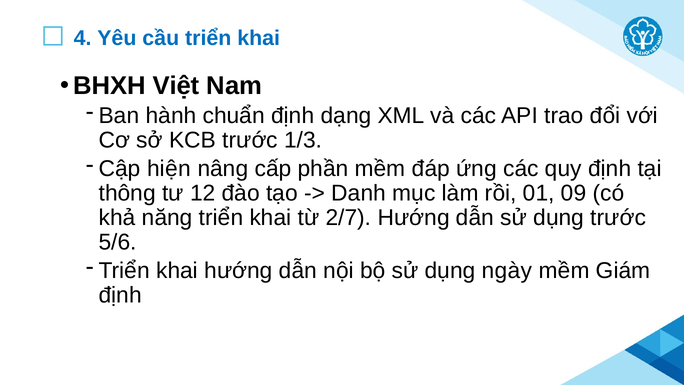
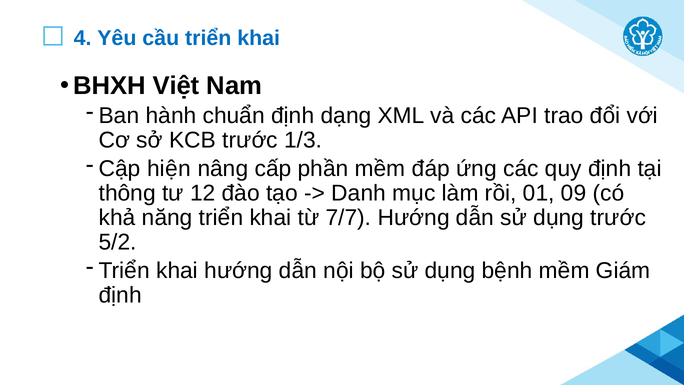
2/7: 2/7 -> 7/7 (348, 218)
5/6: 5/6 -> 5/2 (118, 242)
ngày: ngày -> bệnh (507, 271)
